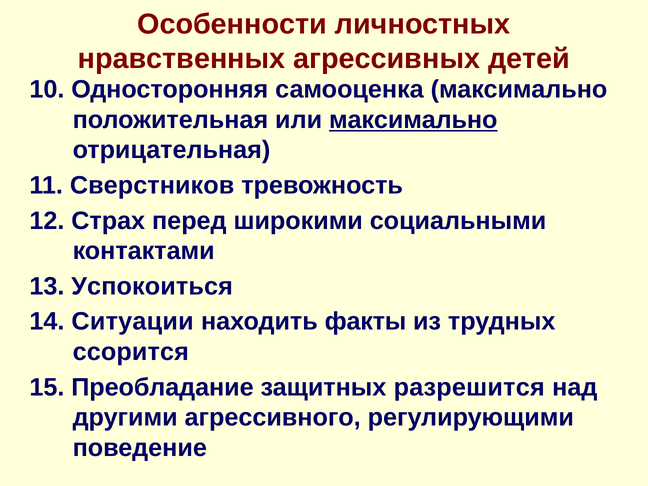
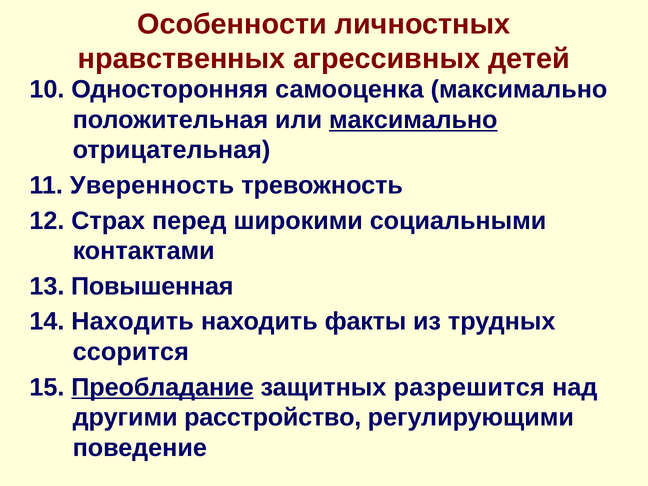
Сверстников: Сверстников -> Уверенность (152, 185)
Успокоиться: Успокоиться -> Повышенная (152, 286)
14 Ситуации: Ситуации -> Находить (133, 322)
Преобладание underline: none -> present (162, 387)
агрессивного: агрессивного -> расстройство (273, 417)
